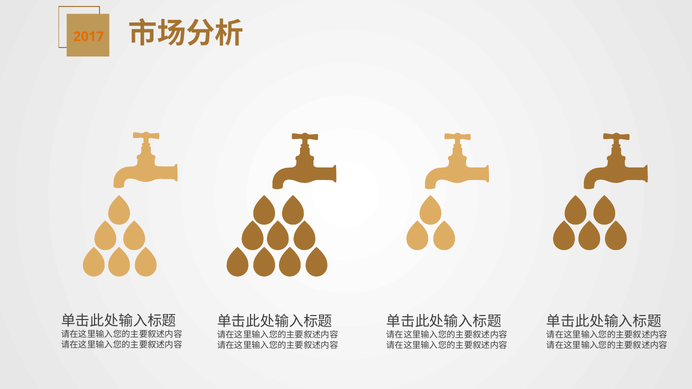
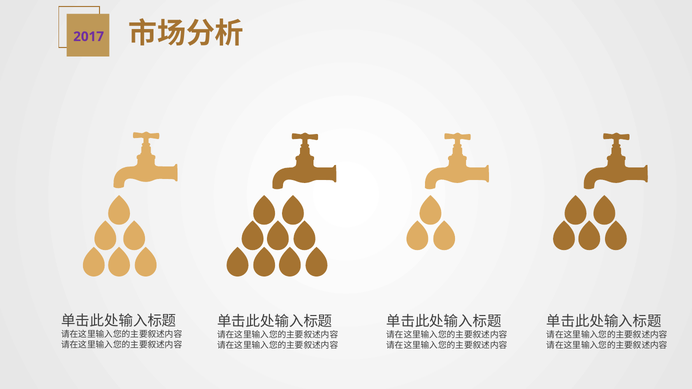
2017 colour: orange -> purple (89, 37)
